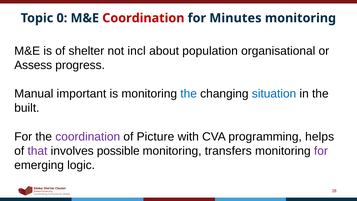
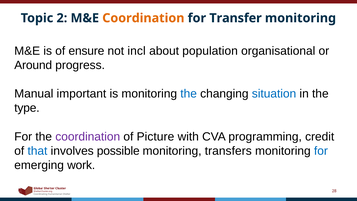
0: 0 -> 2 (62, 18)
Coordination colour: red -> orange (143, 18)
Minutes: Minutes -> Transfer (236, 18)
of shelter: shelter -> ensure (86, 51)
Assess: Assess -> Around (33, 65)
built: built -> type (27, 108)
helps: helps -> credit (320, 137)
that colour: purple -> blue (37, 151)
for colour: purple -> blue (321, 151)
logic: logic -> work (81, 165)
